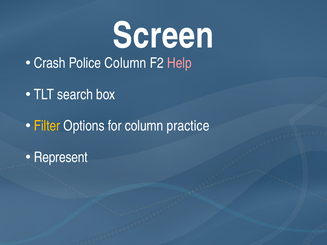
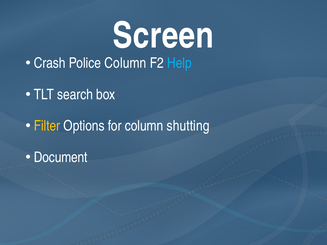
Help colour: pink -> light blue (179, 63)
practice: practice -> shutting (188, 126)
Represent: Represent -> Document (61, 157)
